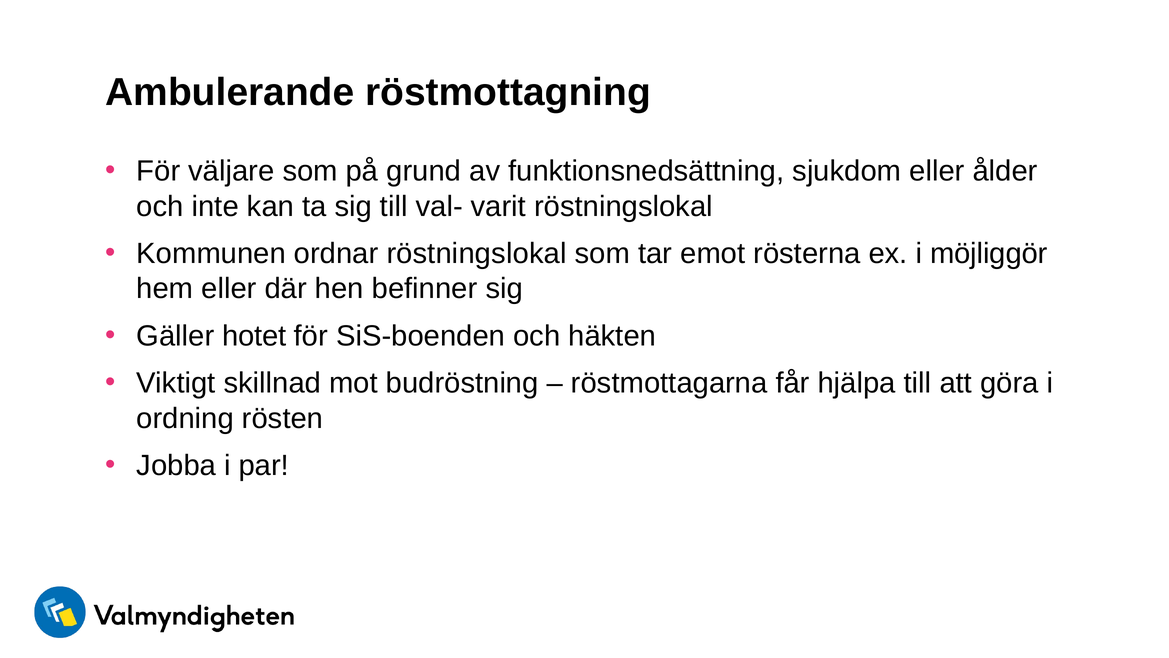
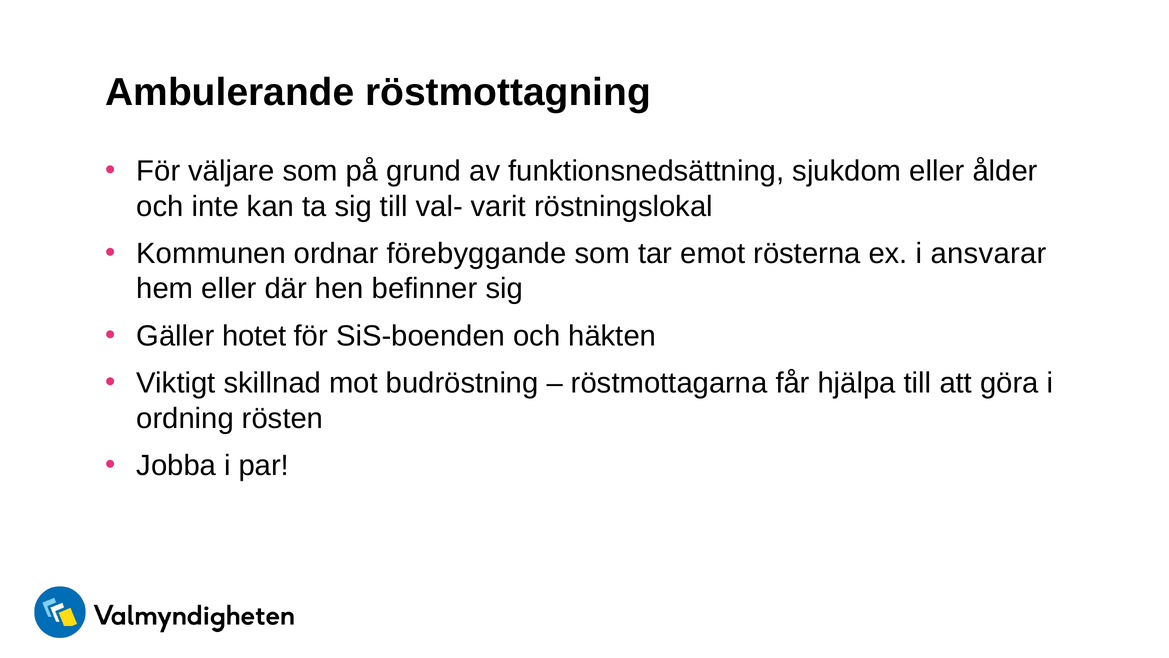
ordnar röstningslokal: röstningslokal -> förebyggande (477, 253)
möjliggör: möjliggör -> ansvarar (989, 253)
